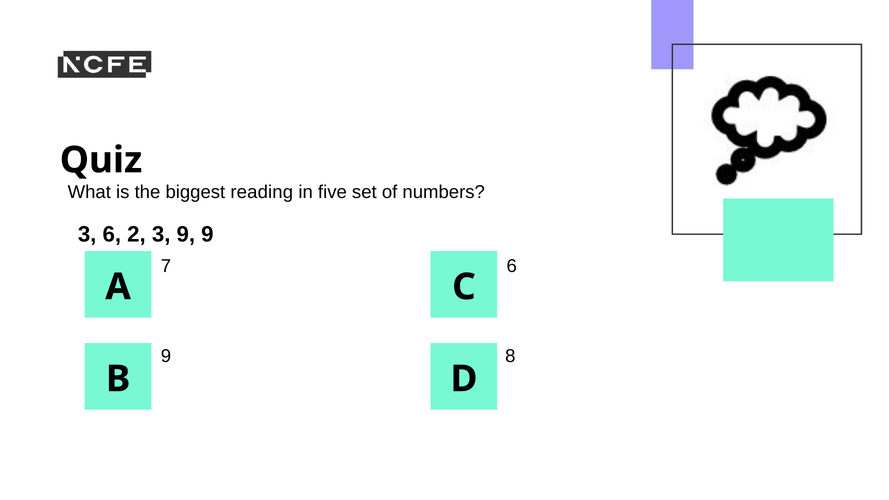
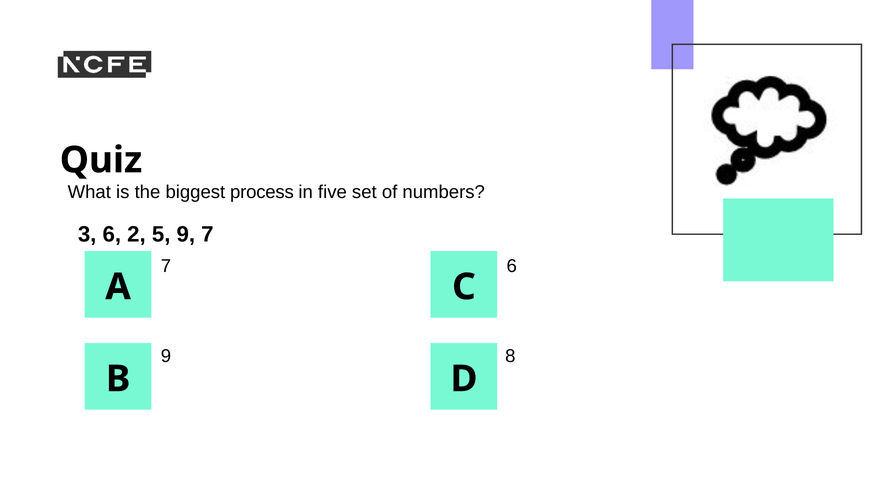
reading: reading -> process (262, 192)
2 3: 3 -> 5 (161, 234)
9: 9 -> 7 (207, 234)
